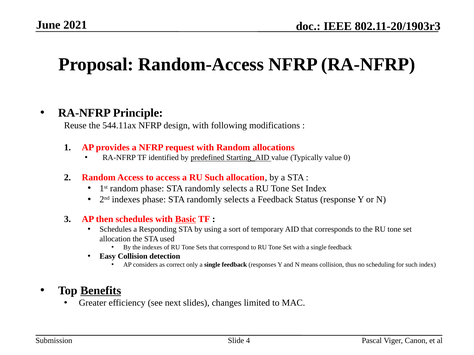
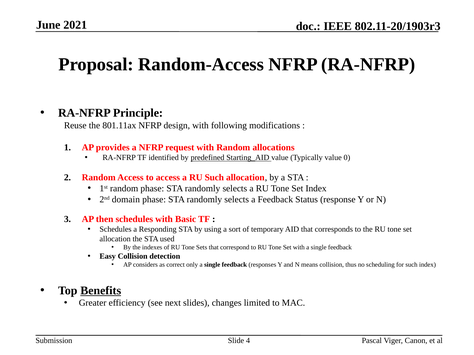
544.11ax: 544.11ax -> 801.11ax (119, 125)
2nd indexes: indexes -> domain (126, 200)
Basic underline: present -> none (186, 220)
